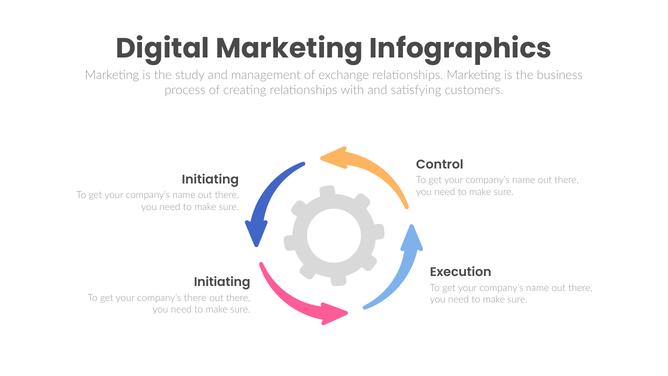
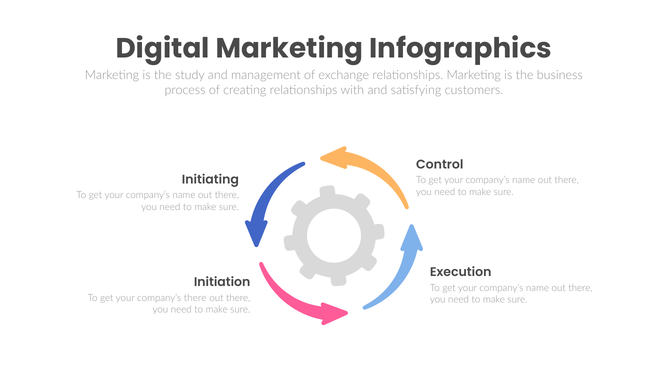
Initiating: Initiating -> Initiation (222, 282)
